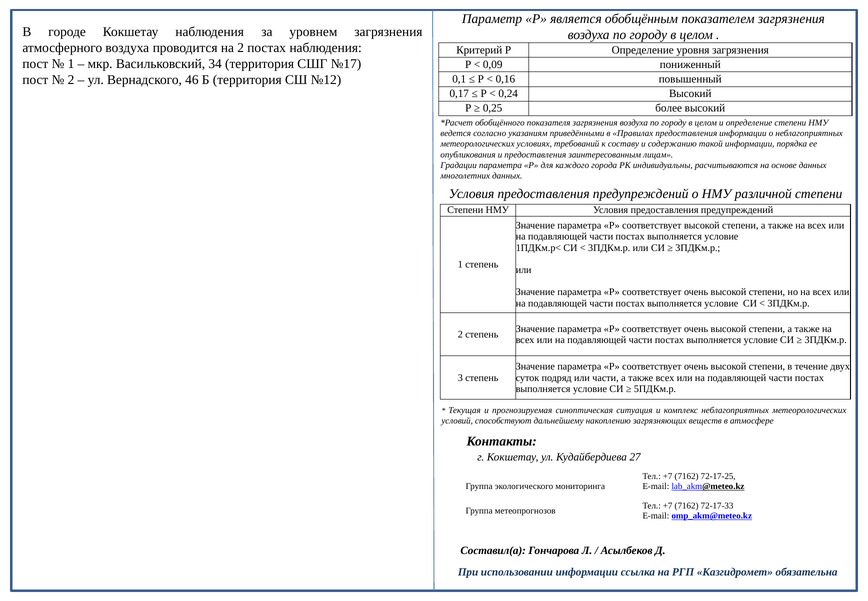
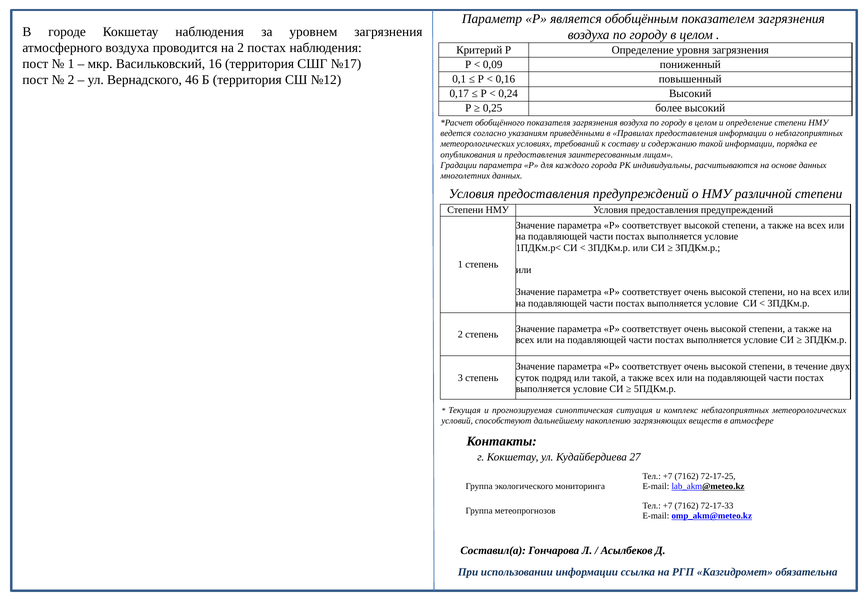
34: 34 -> 16 (215, 64)
или части: части -> такой (606, 378)
